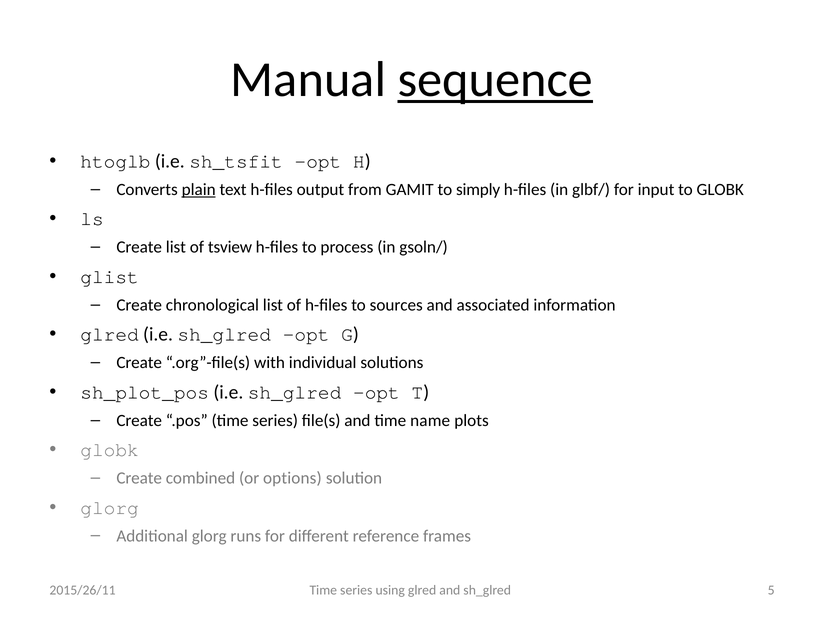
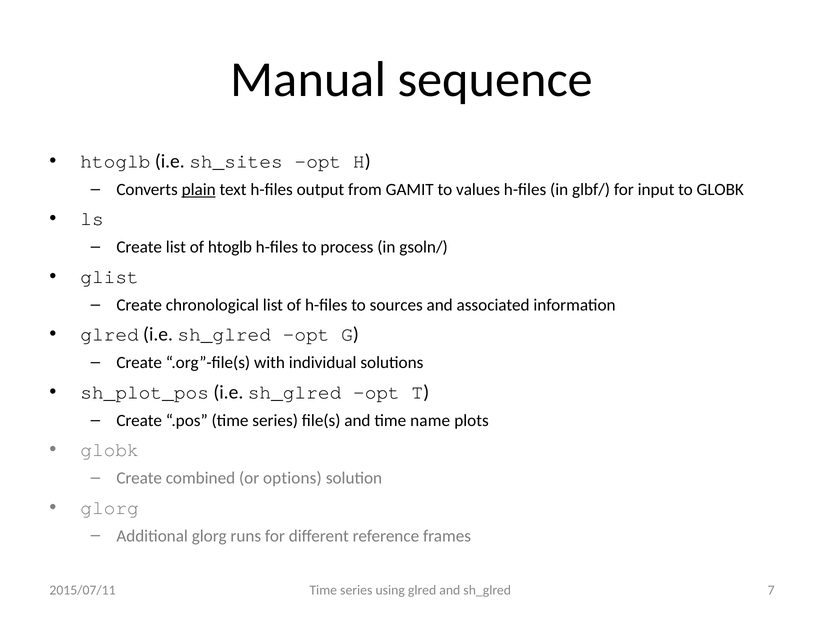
sequence underline: present -> none (495, 80)
sh_tsfit: sh_tsfit -> sh_sites (236, 161)
simply: simply -> values (478, 190)
of tsview: tsview -> htoglb (230, 247)
5: 5 -> 7 (771, 590)
2015/26/11: 2015/26/11 -> 2015/07/11 (83, 590)
